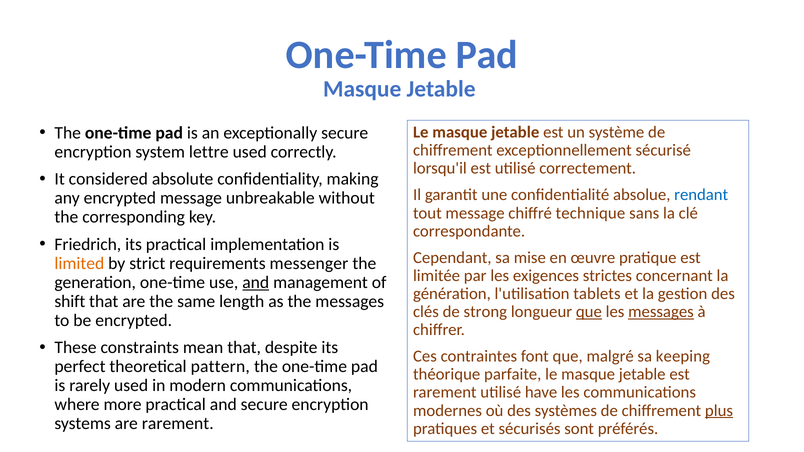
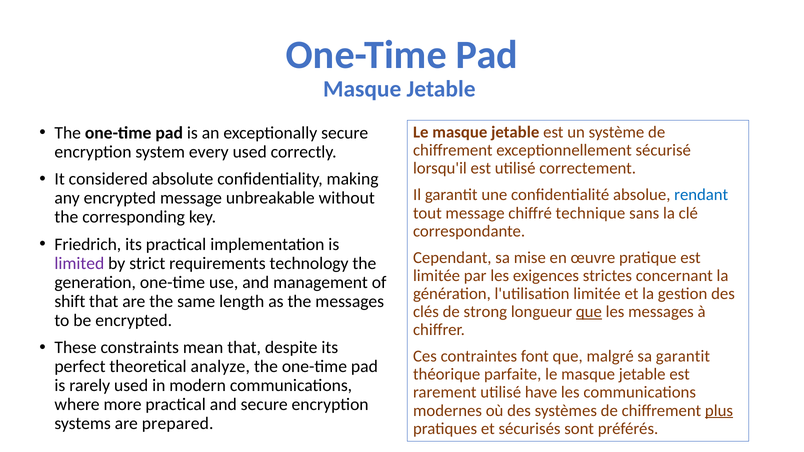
lettre: lettre -> every (209, 152)
limited colour: orange -> purple (79, 264)
messenger: messenger -> technology (309, 264)
and underline: present -> none (256, 282)
l'utilisation tablets: tablets -> limitée (597, 294)
messages underline: present -> none (661, 312)
sa keeping: keeping -> garantit (683, 356)
pattern: pattern -> analyze (220, 367)
are rarement: rarement -> prepared (178, 424)
